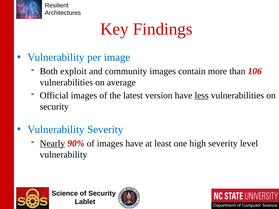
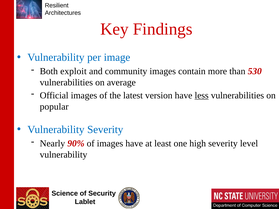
106: 106 -> 530 (255, 71)
security: security -> popular (54, 107)
Nearly underline: present -> none (52, 144)
